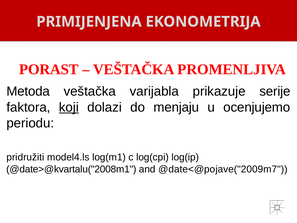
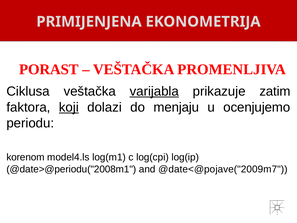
Metoda: Metoda -> Ciklusa (28, 91)
varijabla underline: none -> present (154, 91)
serije: serije -> zatim (275, 91)
pridružiti: pridružiti -> korenom (25, 157)
@date>@kvartalu("2008m1: @date>@kvartalu("2008m1 -> @date>@periodu("2008m1 (71, 169)
